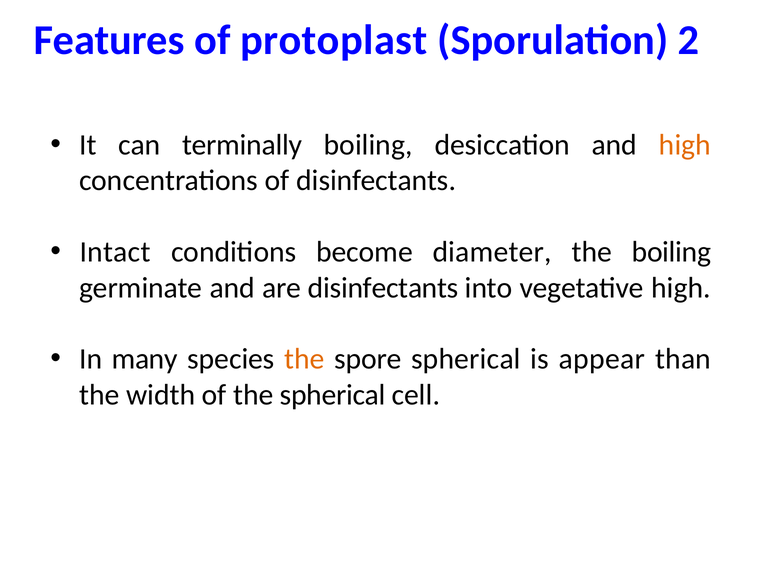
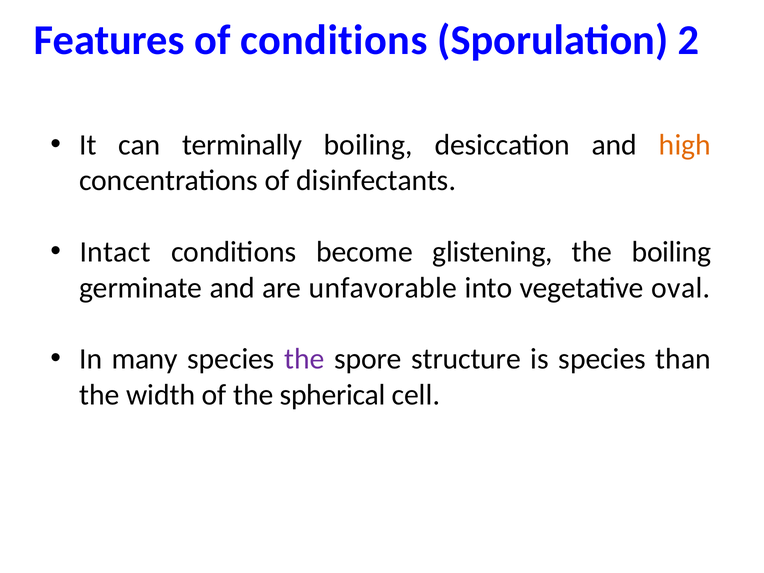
of protoplast: protoplast -> conditions (334, 40)
diameter: diameter -> glistening (492, 252)
are disinfectants: disinfectants -> unfavorable (383, 288)
vegetative high: high -> oval (681, 288)
the colour: orange -> purple (304, 359)
spore spherical: spherical -> structure (466, 359)
is appear: appear -> species (602, 359)
